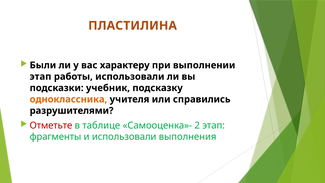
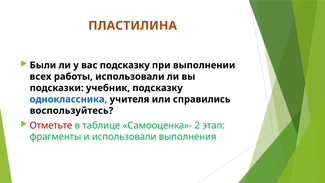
вас характеру: характеру -> подсказку (125, 65)
этап: этап -> всех (41, 77)
одноклассника colour: orange -> blue (68, 99)
разрушителями: разрушителями -> воспользуйтесь (71, 111)
